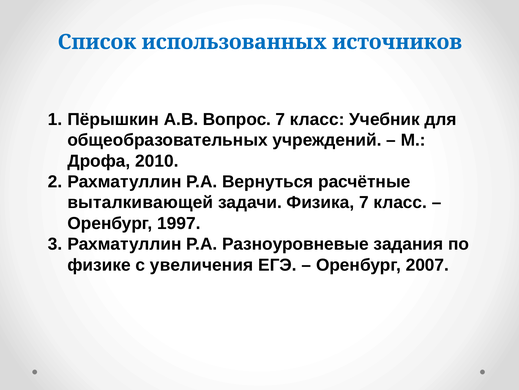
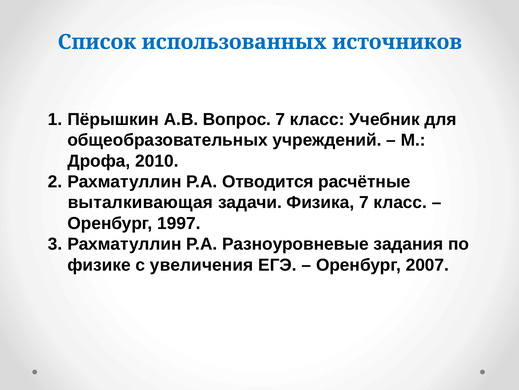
Вернуться: Вернуться -> Отводится (268, 181)
выталкивающей: выталкивающей -> выталкивающая (140, 202)
